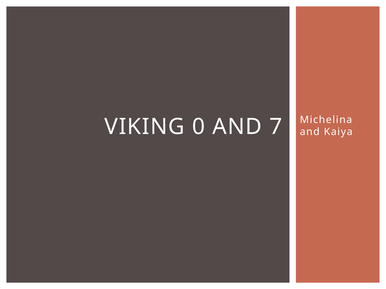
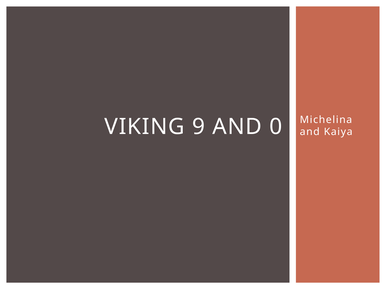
0: 0 -> 9 (198, 127)
7: 7 -> 0 (276, 127)
